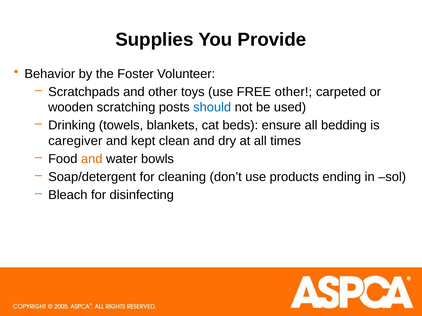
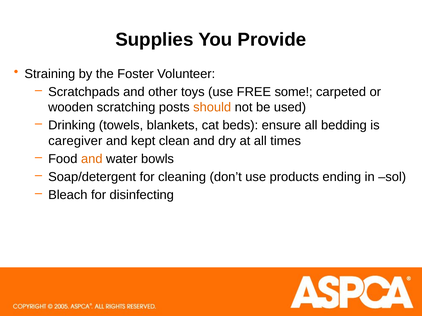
Behavior: Behavior -> Straining (50, 74)
FREE other: other -> some (294, 92)
should colour: blue -> orange (212, 108)
